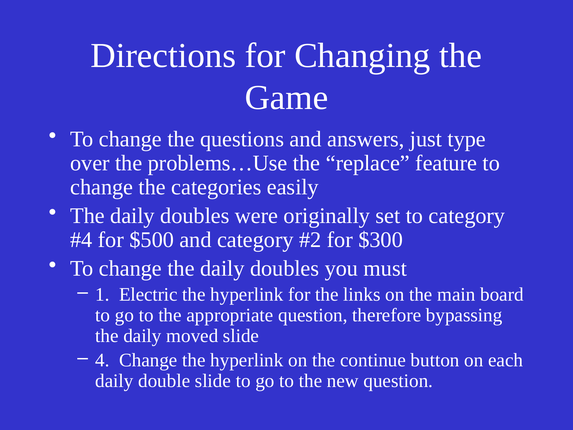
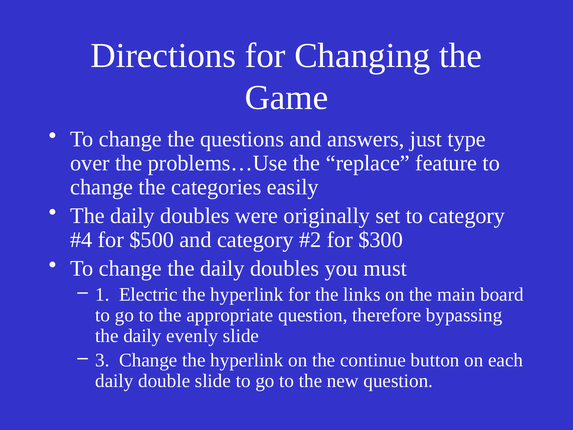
moved: moved -> evenly (192, 336)
4: 4 -> 3 (102, 360)
